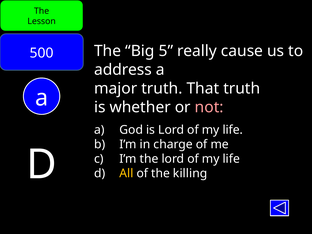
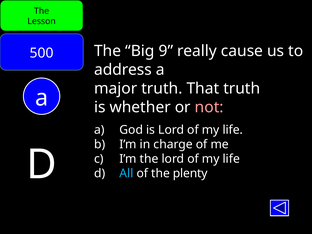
5: 5 -> 9 (166, 51)
All colour: yellow -> light blue (126, 173)
killing: killing -> plenty (190, 173)
